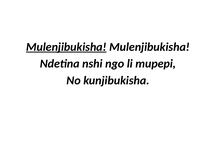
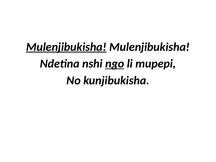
ngo underline: none -> present (115, 64)
